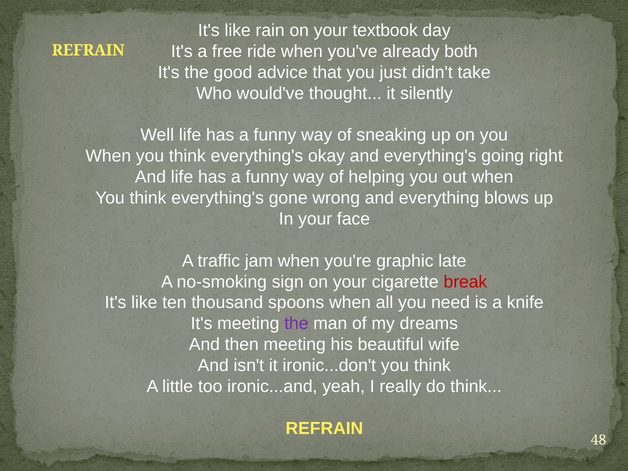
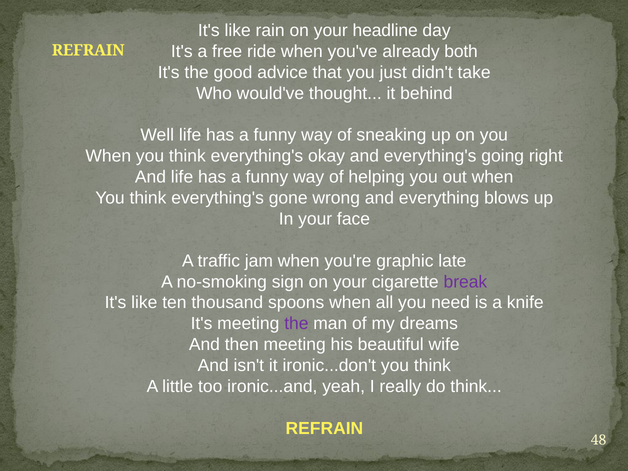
textbook: textbook -> headline (385, 30)
silently: silently -> behind (426, 93)
break colour: red -> purple (465, 282)
